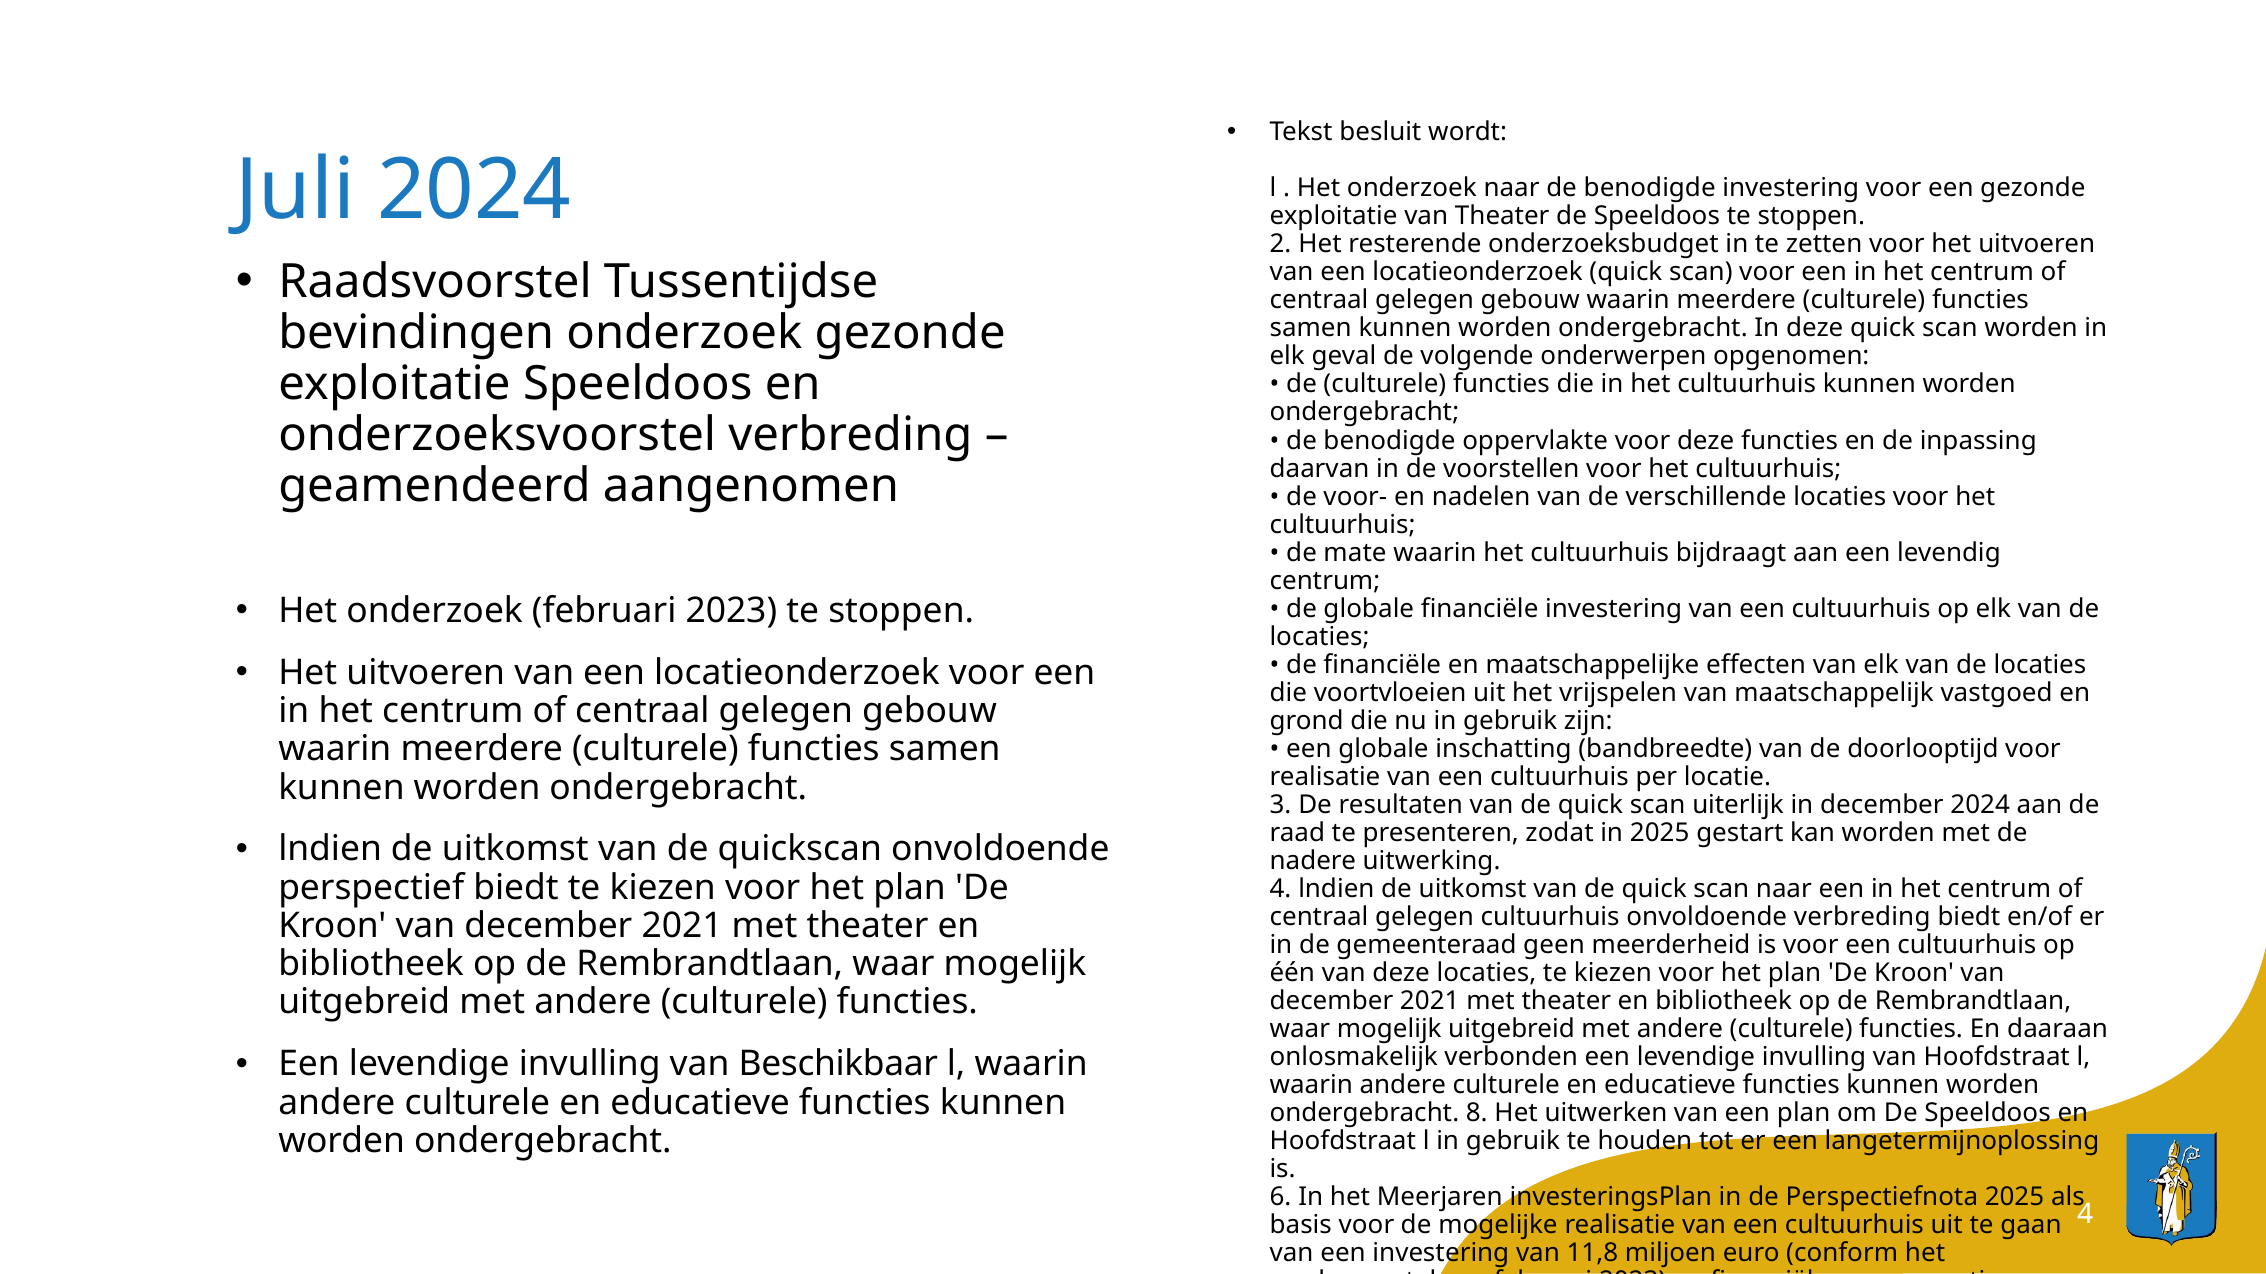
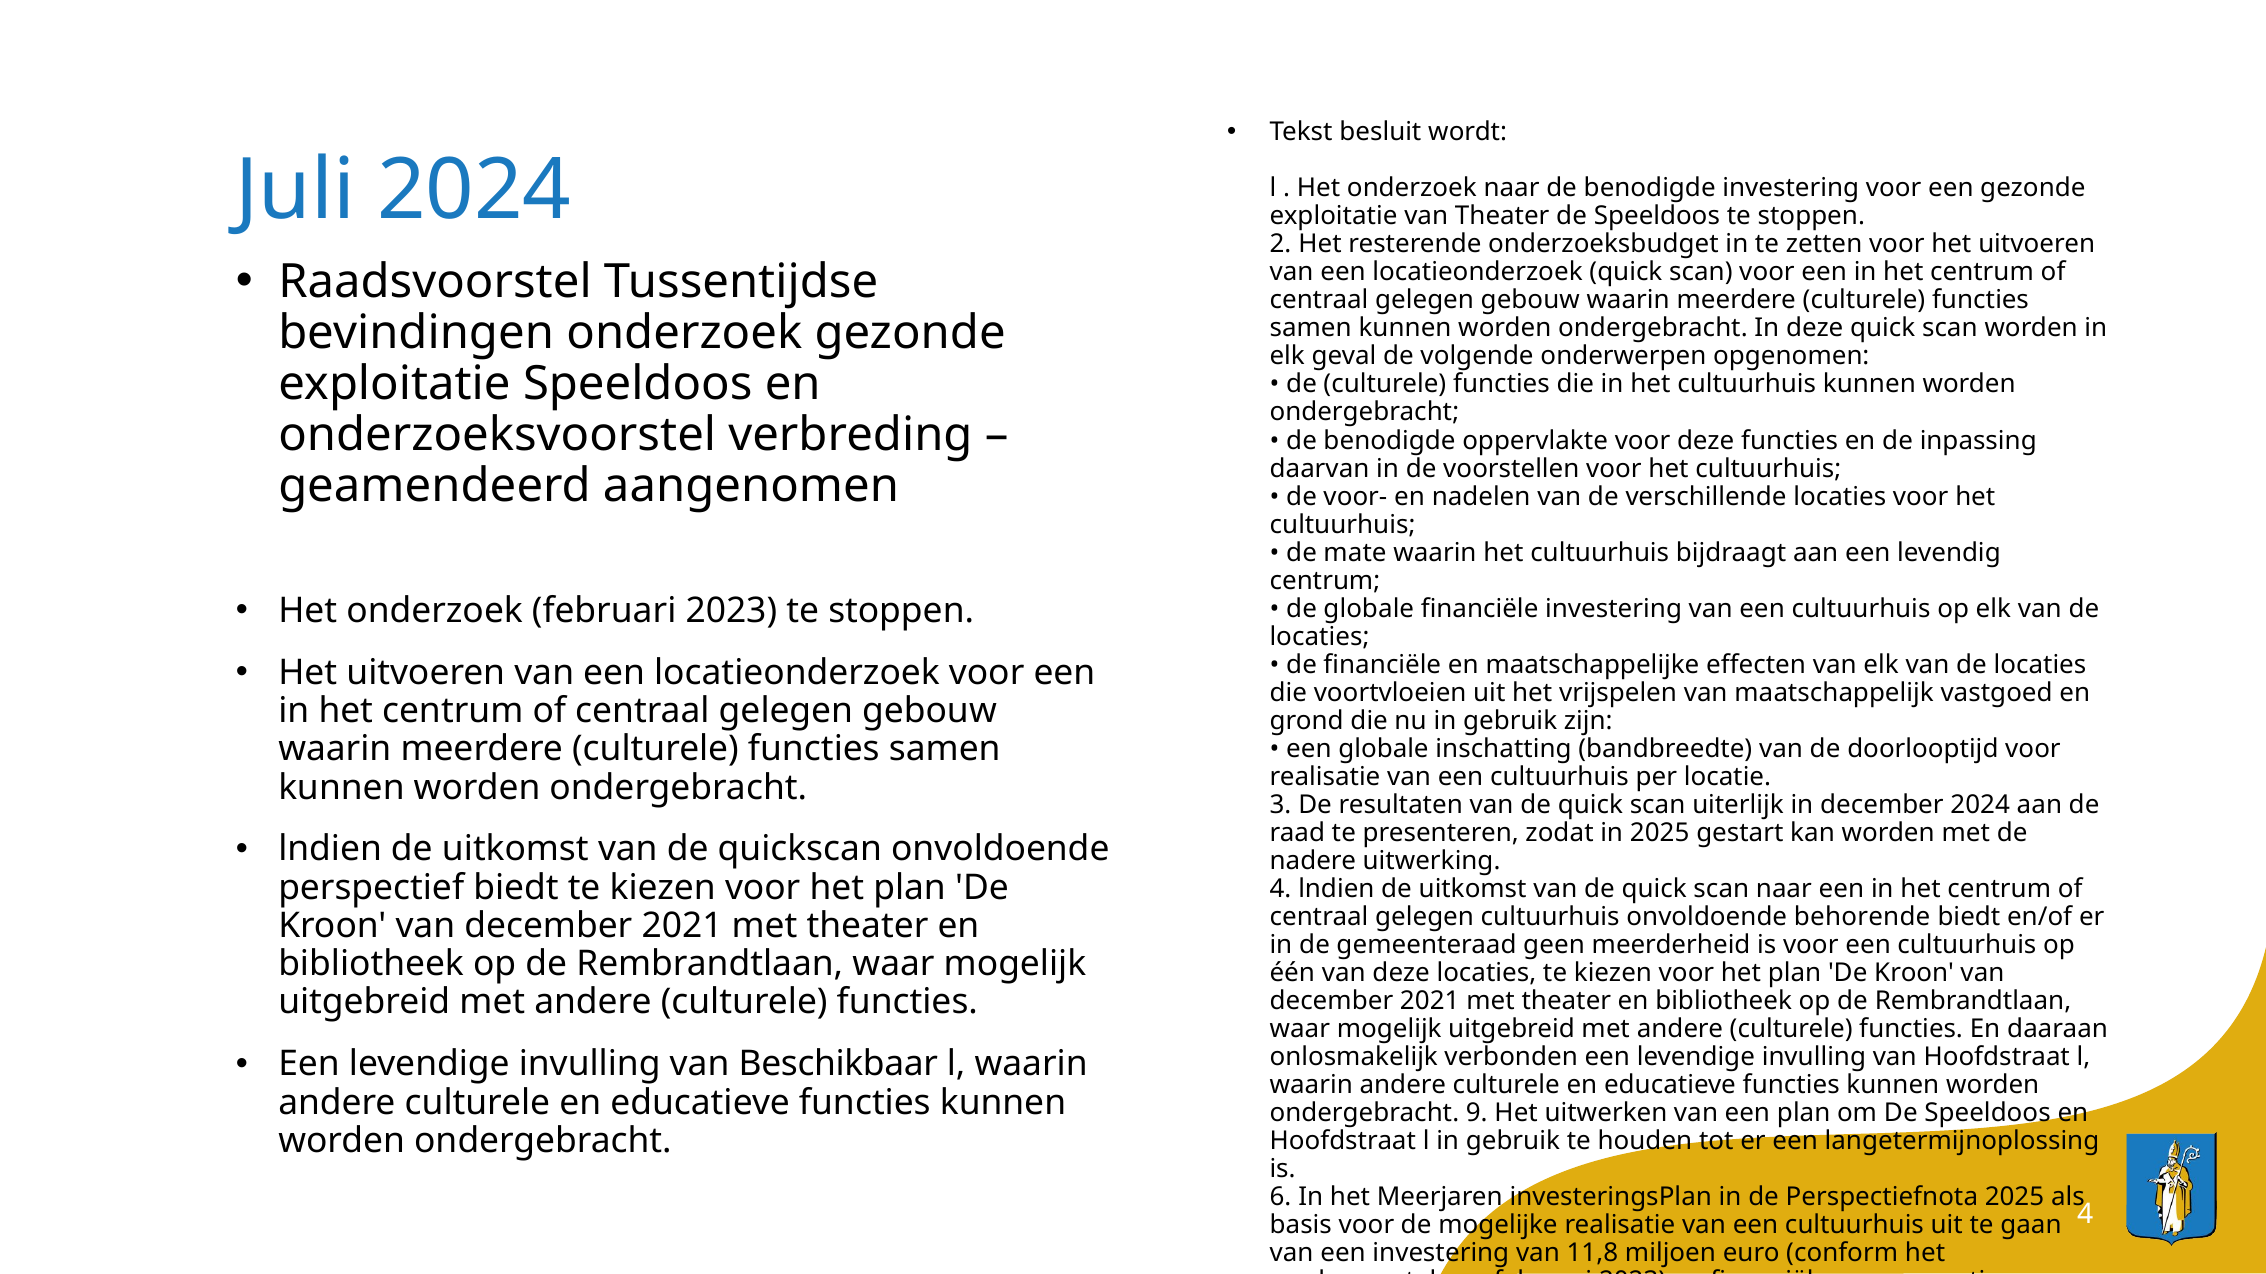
onvoldoende verbreding: verbreding -> behorende (1862, 917)
8: 8 -> 9 (1477, 1113)
